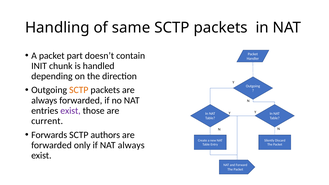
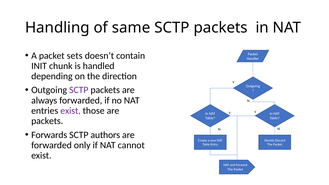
part: part -> sets (75, 56)
SCTP colour: orange -> purple (79, 90)
current: current -> packets (47, 121)
NAT always: always -> cannot (131, 145)
